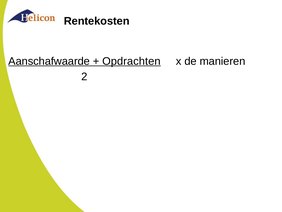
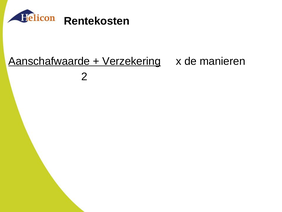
Opdrachten: Opdrachten -> Verzekering (132, 61)
